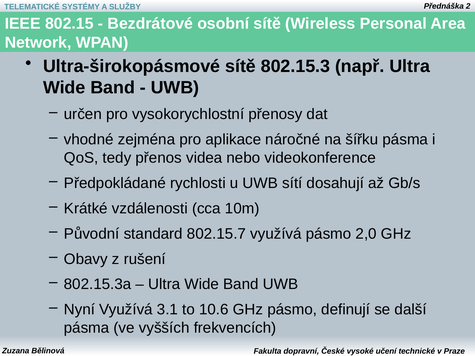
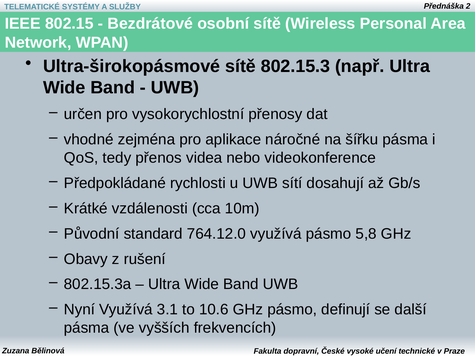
802.15.7: 802.15.7 -> 764.12.0 (216, 234)
2,0: 2,0 -> 5,8 (366, 234)
